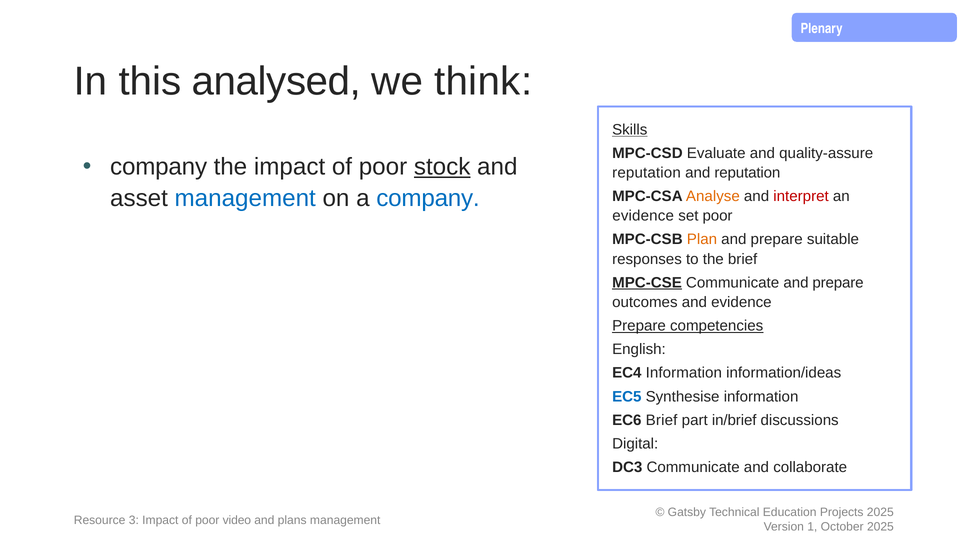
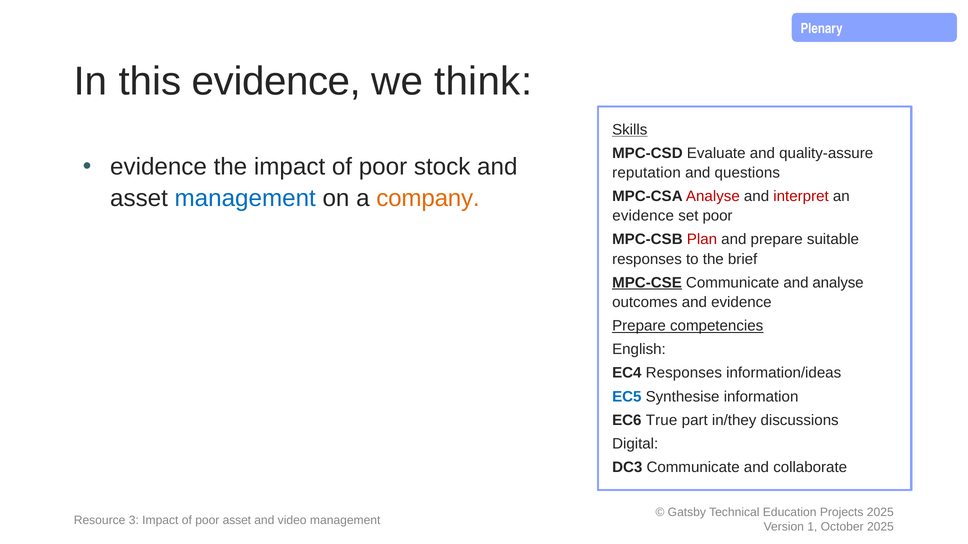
this analysed: analysed -> evidence (276, 81)
company: company -> evidence (159, 167)
stock underline: present -> none (442, 167)
and reputation: reputation -> questions (747, 173)
company colour: blue -> orange (428, 198)
Analyse colour: orange -> red (713, 196)
Plan colour: orange -> red (702, 240)
Communicate and prepare: prepare -> analyse (838, 283)
EC4 Information: Information -> Responses (684, 373)
EC6 Brief: Brief -> True (662, 420)
in/brief: in/brief -> in/they (734, 420)
poor video: video -> asset (237, 521)
plans: plans -> video (292, 521)
